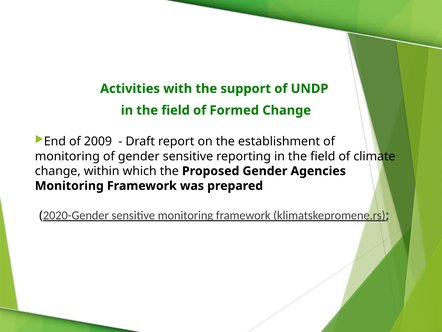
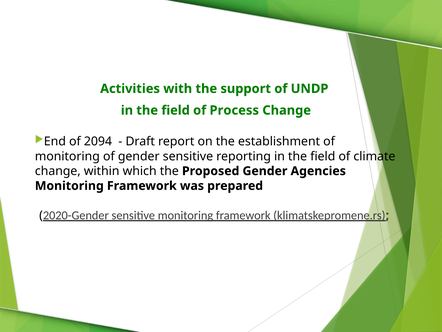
Formed: Formed -> Process (234, 110)
2009: 2009 -> 2094 (98, 141)
